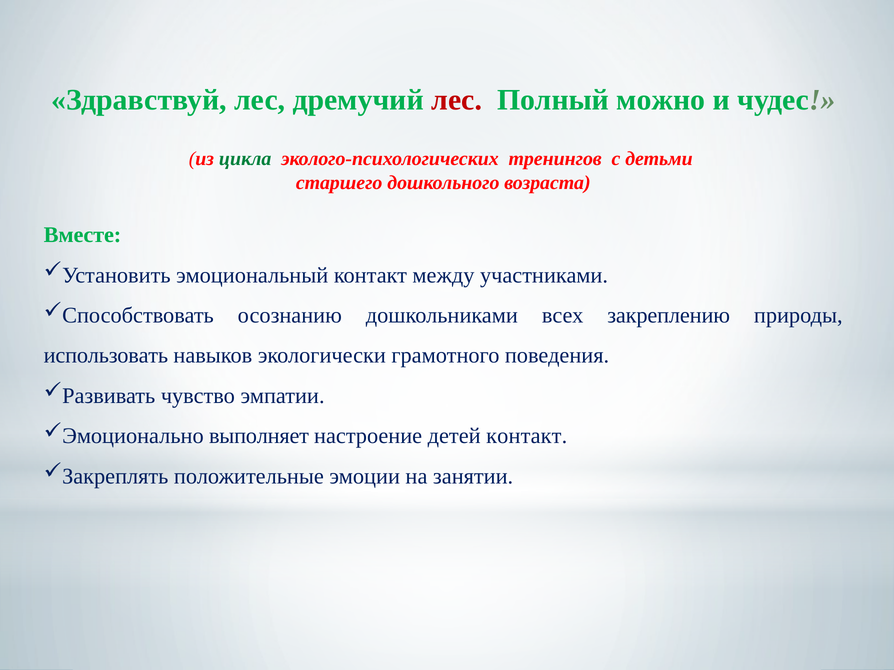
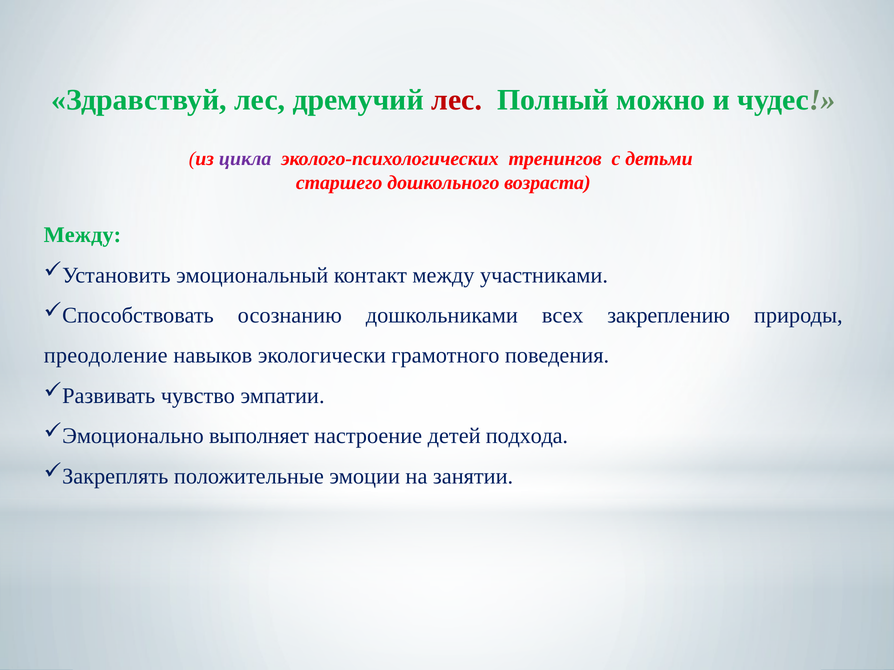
цикла colour: green -> purple (245, 159)
Вместе: Вместе -> Между (82, 235)
использовать: использовать -> преодоление (106, 356)
детей контакт: контакт -> подхода (527, 436)
